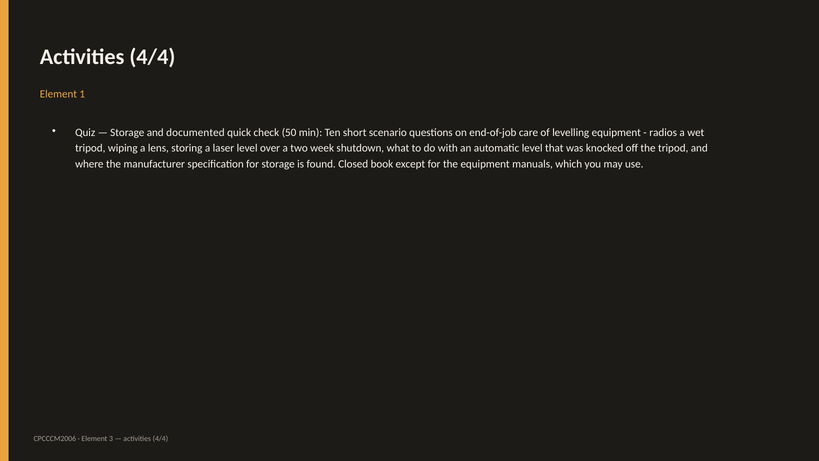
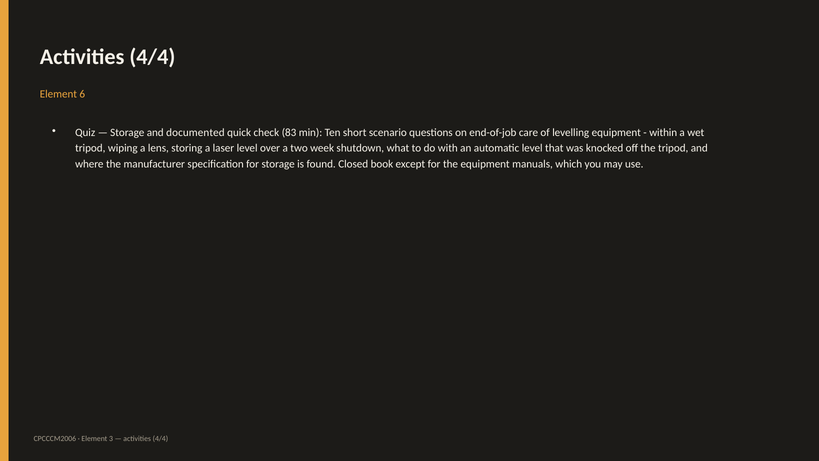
1: 1 -> 6 (82, 94)
50: 50 -> 83 (289, 133)
radios: radios -> within (663, 133)
